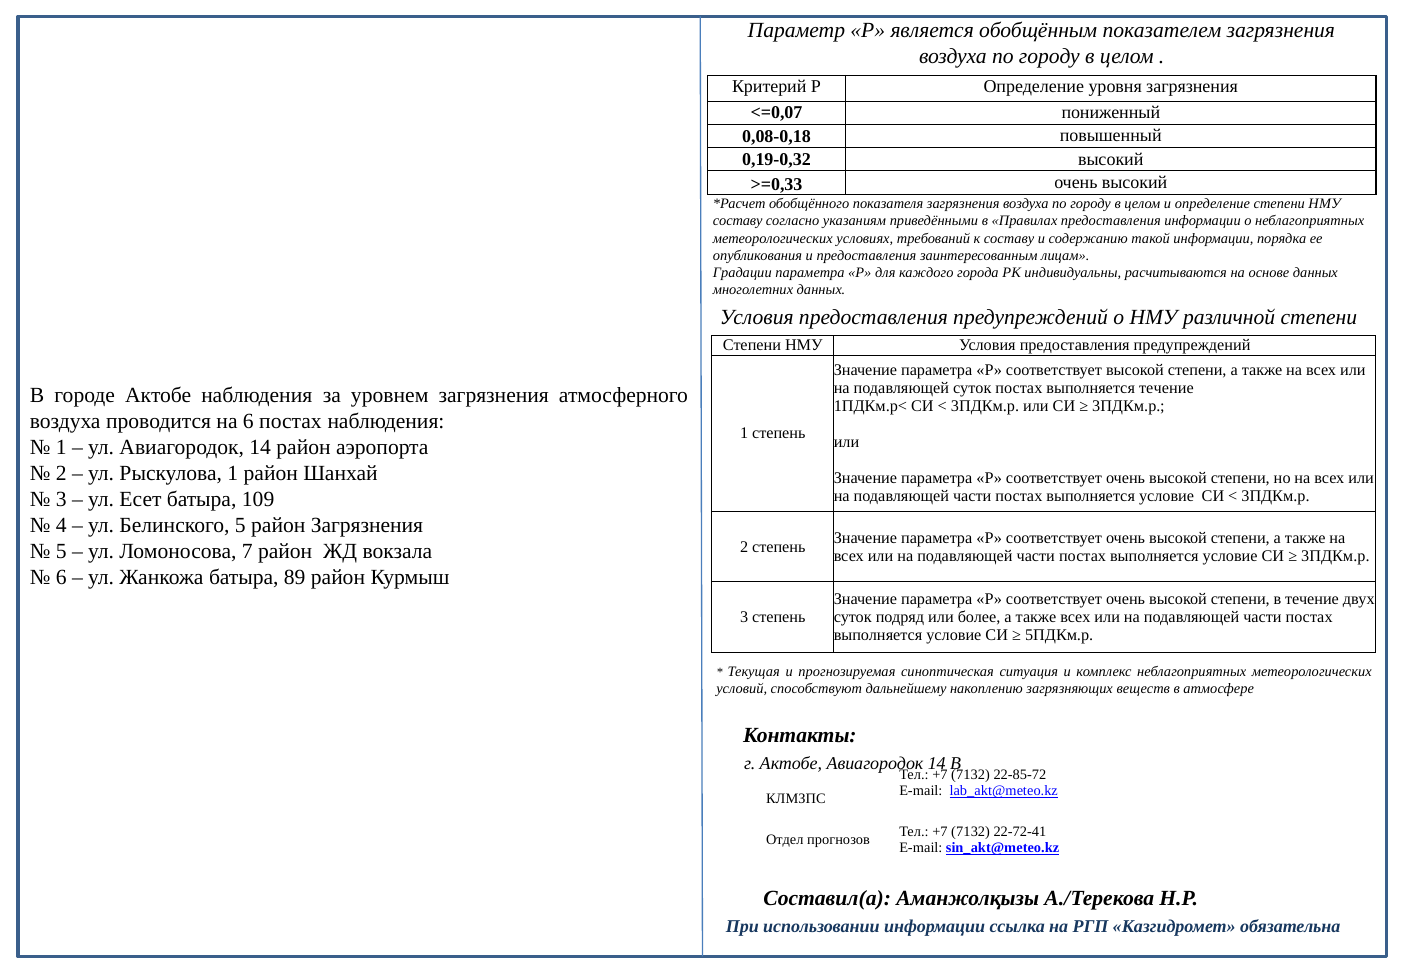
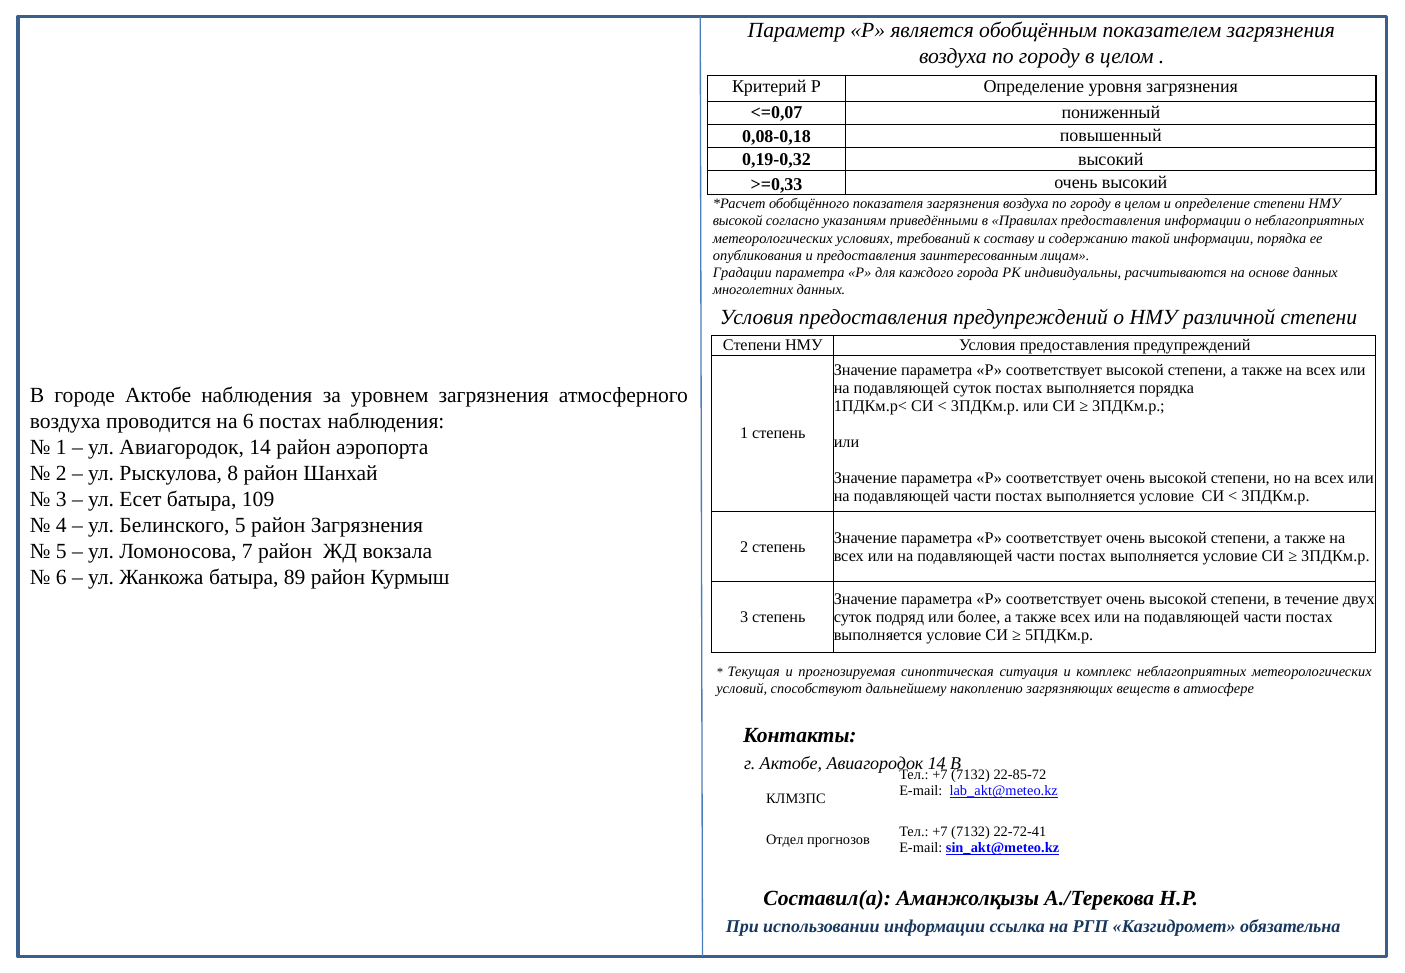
составу: составу -> высокой (738, 221)
выполняется течение: течение -> порядка (1167, 388)
Рыскулова 1: 1 -> 8 (233, 474)
